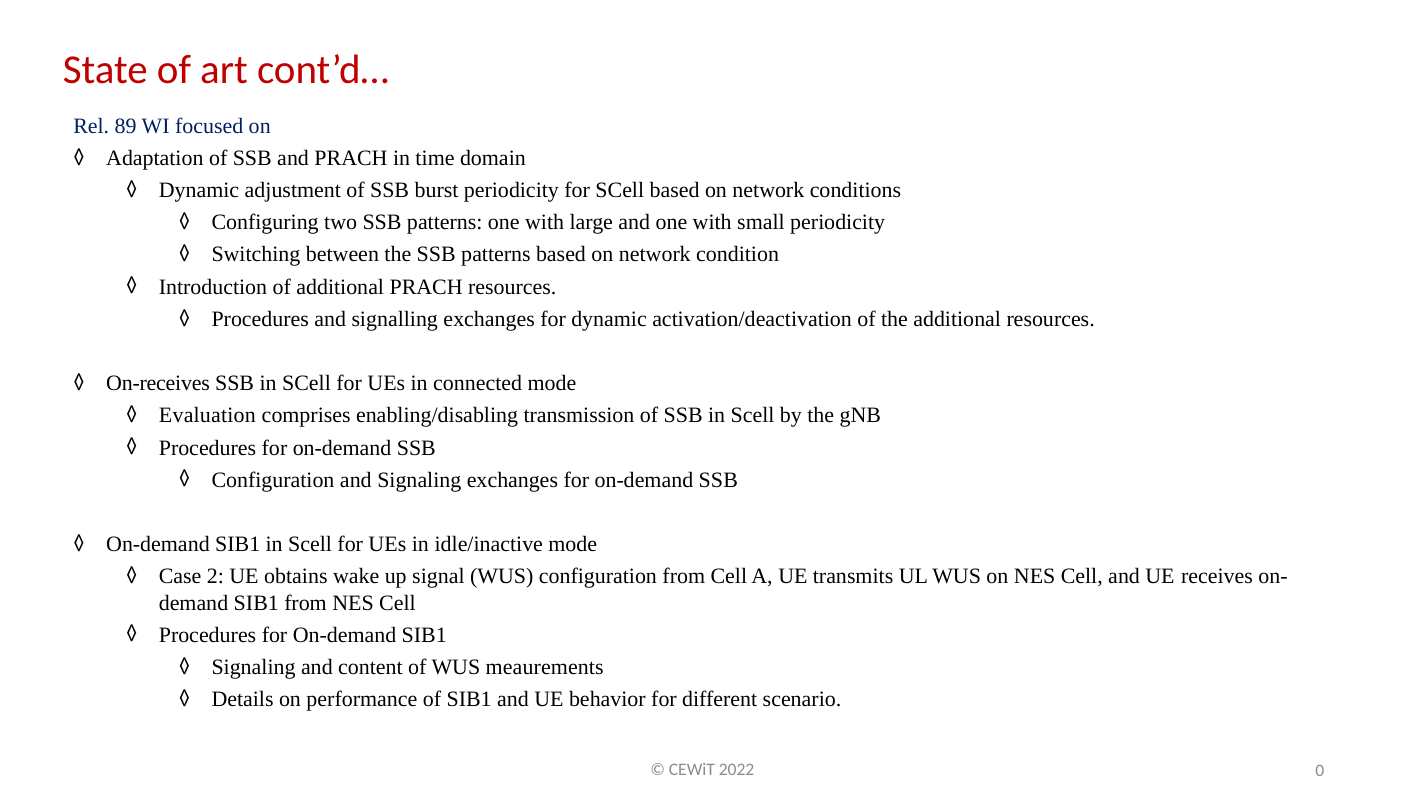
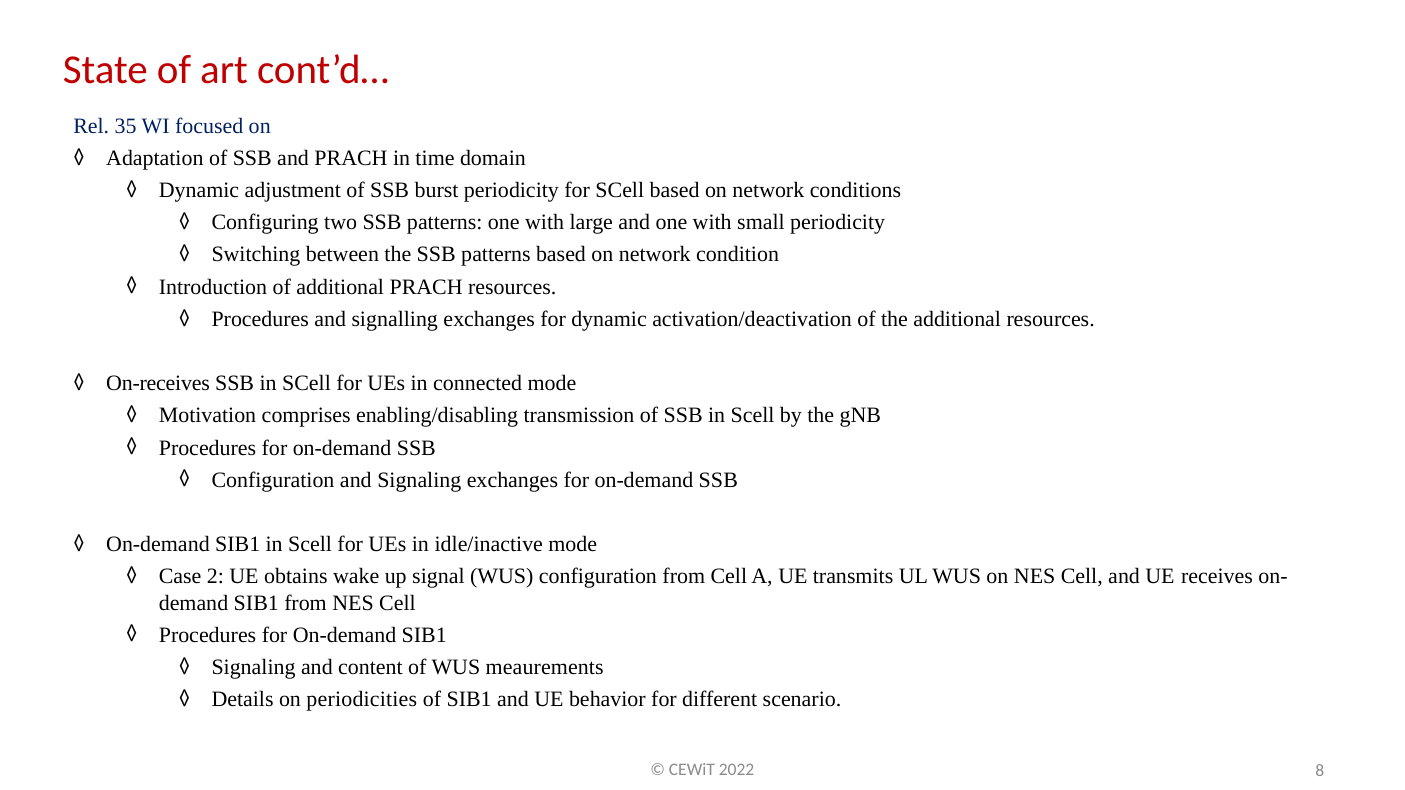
89: 89 -> 35 (126, 126)
Evaluation: Evaluation -> Motivation (208, 416)
performance: performance -> periodicities (362, 700)
0: 0 -> 8 (1320, 771)
